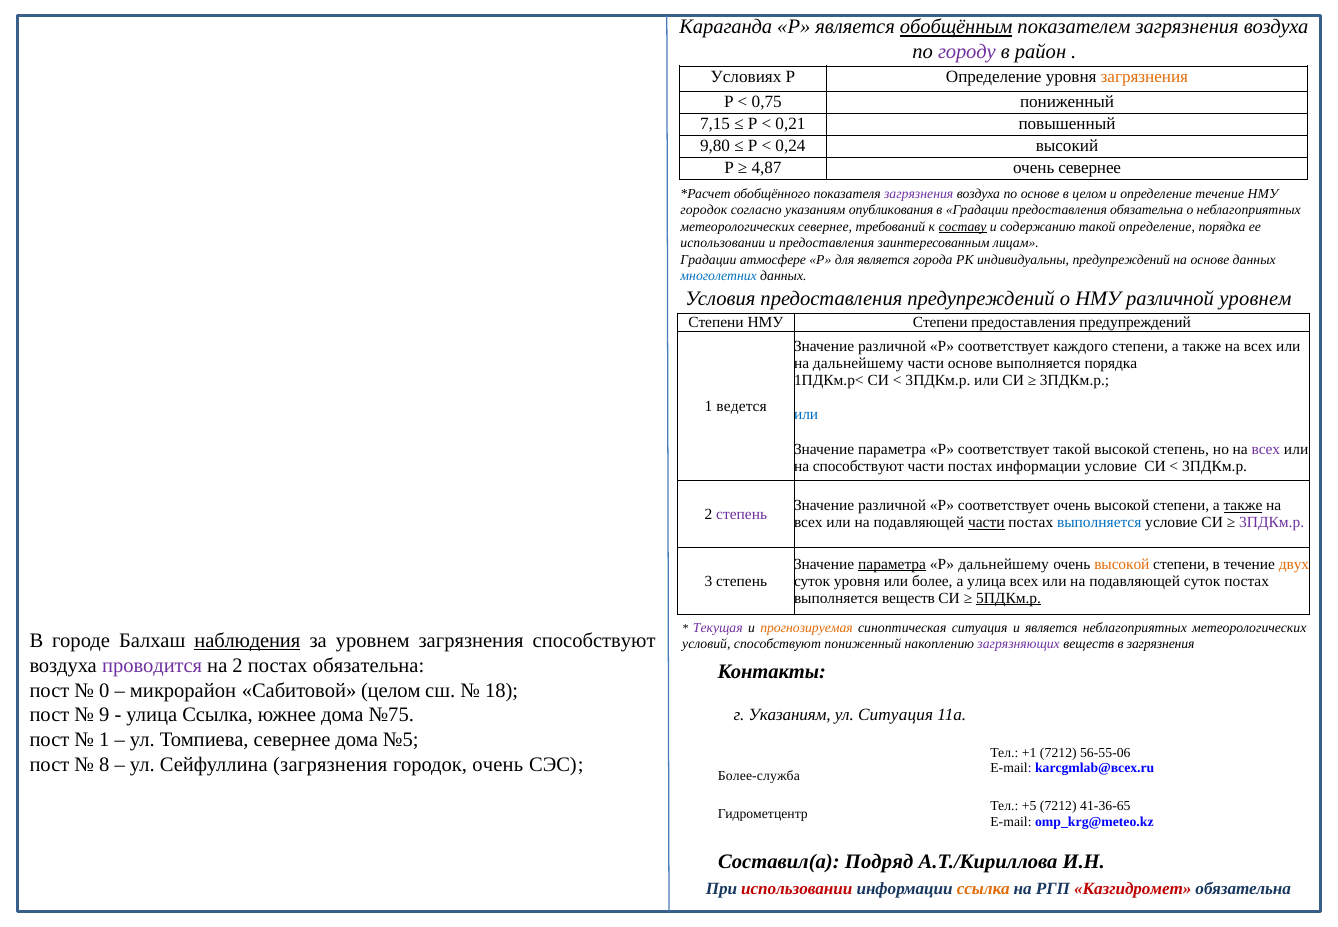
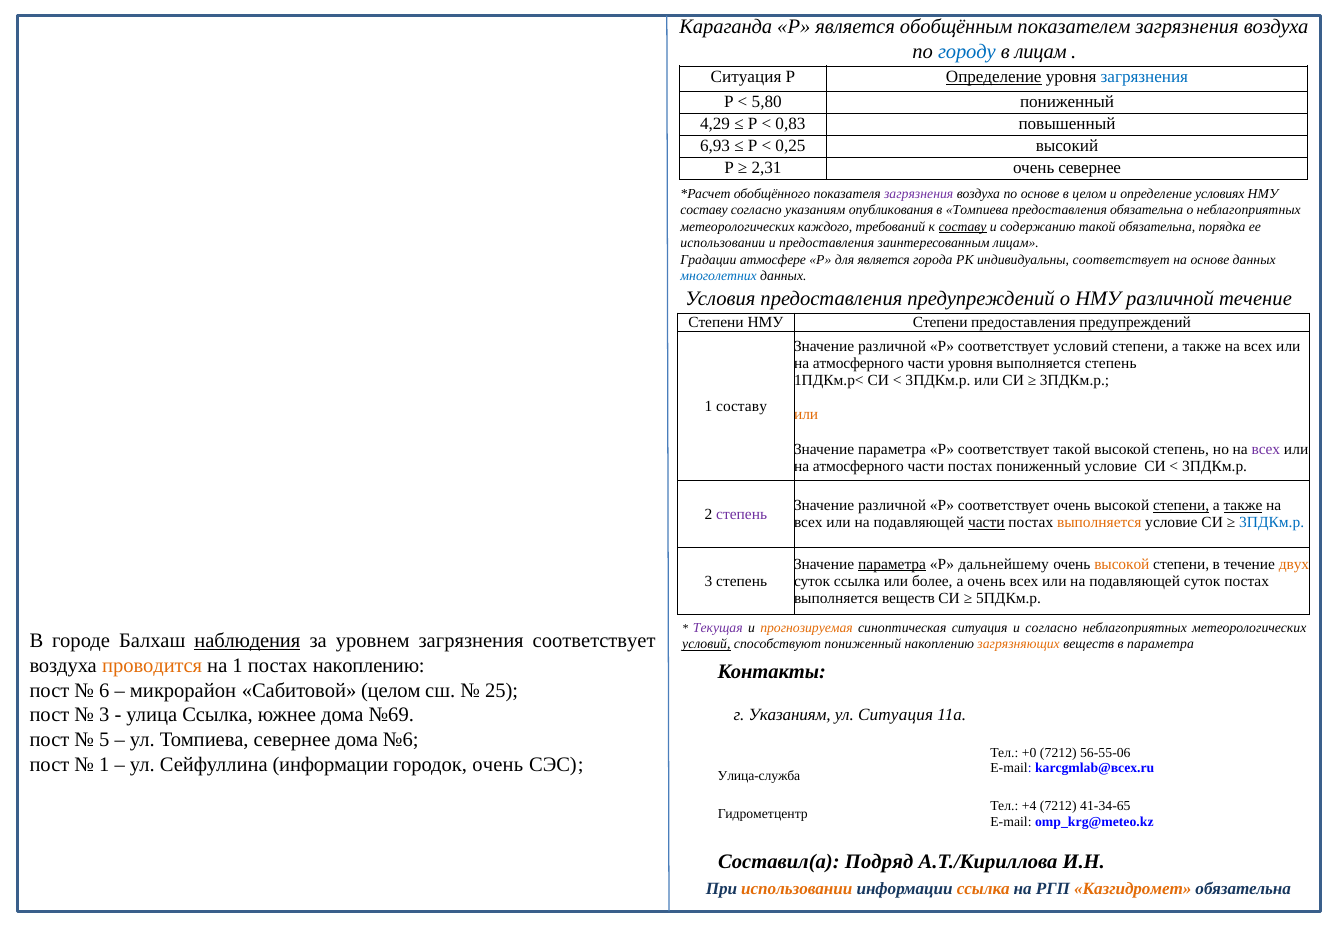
обобщённым underline: present -> none (956, 27)
городу colour: purple -> blue (967, 52)
в район: район -> лицам (1041, 52)
Условиях: Условиях -> Ситуация (746, 77)
Определение underline: none -> present (994, 77)
загрязнения colour: orange -> blue (1144, 77)
0,75: 0,75 -> 5,80 (767, 102)
7,15: 7,15 -> 4,29 (715, 124)
0,21: 0,21 -> 0,83 (790, 124)
9,80: 9,80 -> 6,93 (715, 146)
0,24: 0,24 -> 0,25 (790, 146)
4,87: 4,87 -> 2,31 (767, 168)
определение течение: течение -> условиях (1220, 194)
городок: городок -> составу (704, 210)
в Градации: Градации -> Томпиева (977, 210)
метеорологических севернее: севернее -> каждого (825, 227)
такой определение: определение -> обязательна (1157, 227)
индивидуальны предупреждений: предупреждений -> соответствует (1121, 259)
различной уровнем: уровнем -> течение (1256, 298)
соответствует каждого: каждого -> условий (1081, 346)
дальнейшему: дальнейшему -> атмосферного (858, 363)
части основе: основе -> уровня (970, 363)
выполняется порядка: порядка -> степень (1111, 363)
1 ведется: ведется -> составу (742, 406)
или colour: blue -> orange (806, 415)
способствуют: способствуют -> атмосферного (858, 466)
постах информации: информации -> пониженный (1039, 466)
степени underline: none -> present (1181, 505)
выполняется colour: blue -> orange (1099, 522)
3ПДКм.р colour: purple -> blue (1272, 522)
суток уровня: уровня -> ссылка (857, 581)
а улица: улица -> очень (986, 581)
5ПДКм.р underline: present -> none (1009, 598)
и является: является -> согласно (1051, 627)
загрязнения способствуют: способствуют -> соответствует (594, 641)
условий underline: none -> present (706, 644)
загрязняющих colour: purple -> orange (1019, 644)
в загрязнения: загрязнения -> параметра (1161, 644)
проводится colour: purple -> orange (152, 665)
на 2: 2 -> 1 (238, 665)
постах обязательна: обязательна -> накоплению (369, 665)
0: 0 -> 6 (104, 690)
18: 18 -> 25 (502, 690)
9: 9 -> 3 (104, 715)
№75: №75 -> №69 (391, 715)
1: 1 -> 5 (104, 739)
№5: №5 -> №6 (401, 739)
+1: +1 -> +0 (1029, 752)
8: 8 -> 1 (104, 764)
Сейфуллина загрязнения: загрязнения -> информации (330, 764)
Более-служба: Более-служба -> Улица-служба (759, 775)
+5: +5 -> +4 (1029, 806)
41-36-65: 41-36-65 -> 41-34-65 (1105, 806)
использовании colour: red -> orange (797, 888)
Казгидромет colour: red -> orange (1133, 888)
